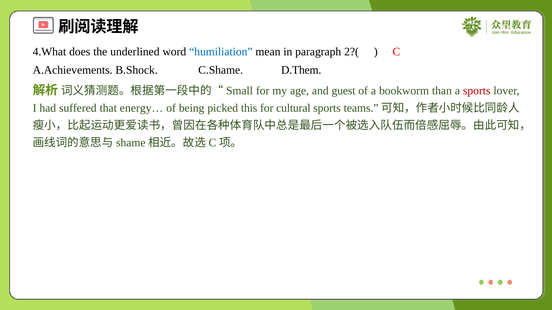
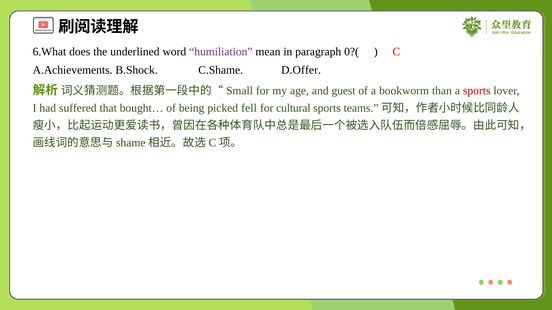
4.What: 4.What -> 6.What (49, 52)
humiliation colour: blue -> purple (221, 52)
2?(: 2?( -> 0?( (352, 52)
D.Them: D.Them -> D.Offer (301, 70)
energy…: energy… -> bought… (142, 108)
this: this -> fell (249, 108)
